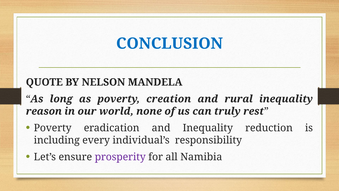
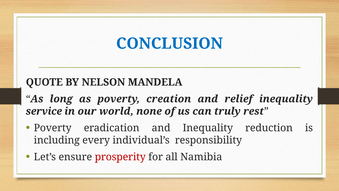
rural: rural -> relief (239, 99)
reason: reason -> service (44, 111)
prosperity colour: purple -> red (120, 157)
